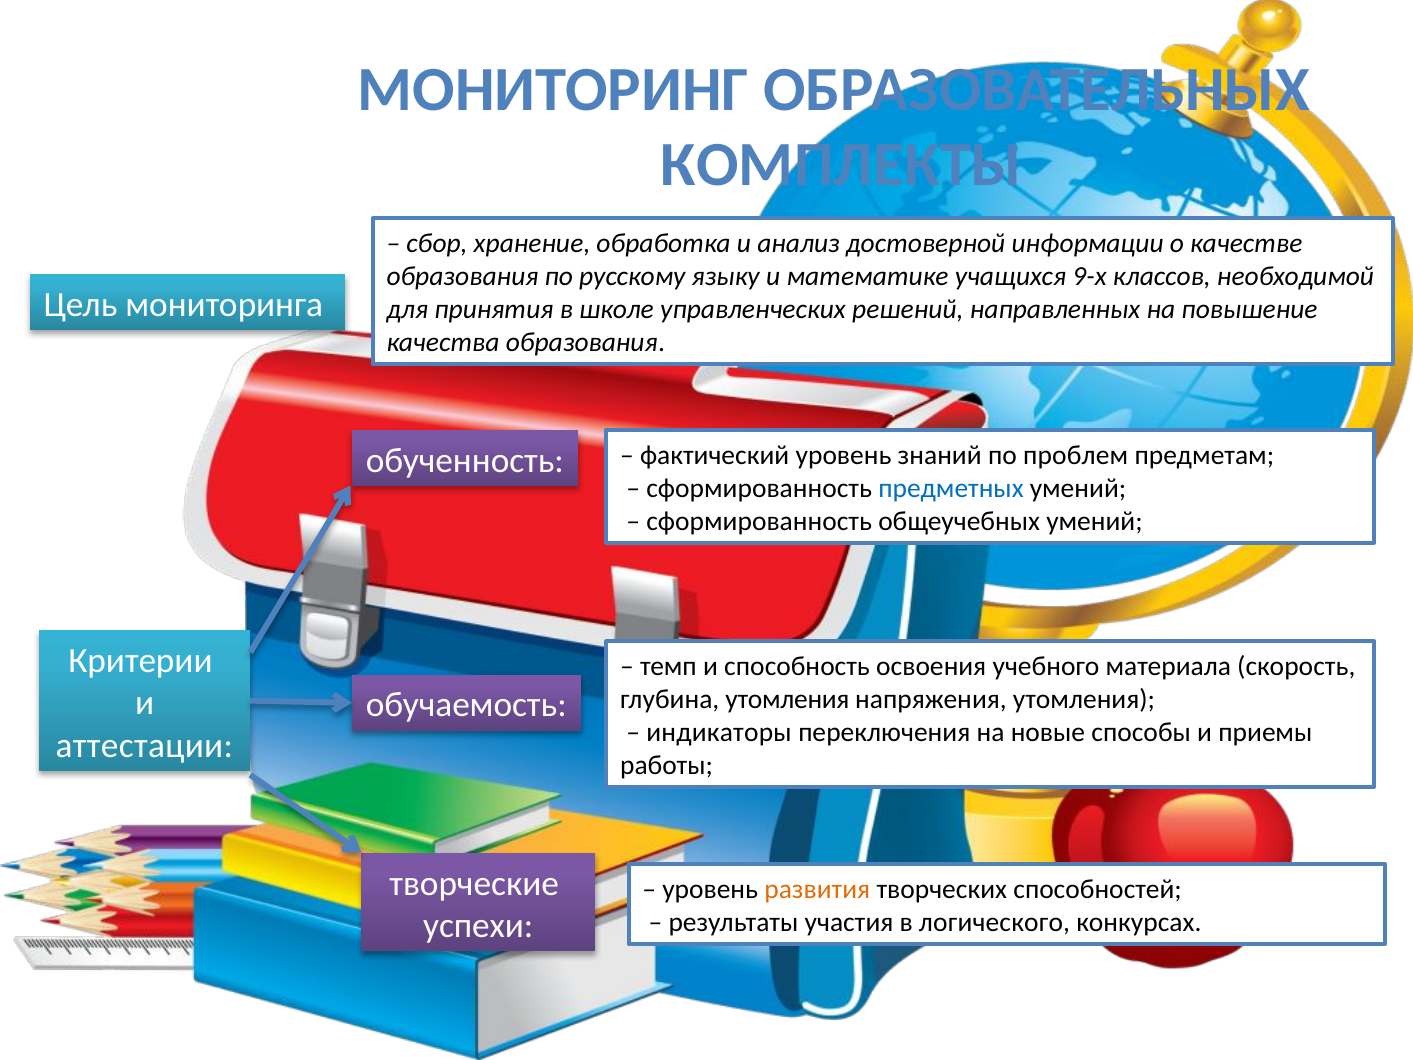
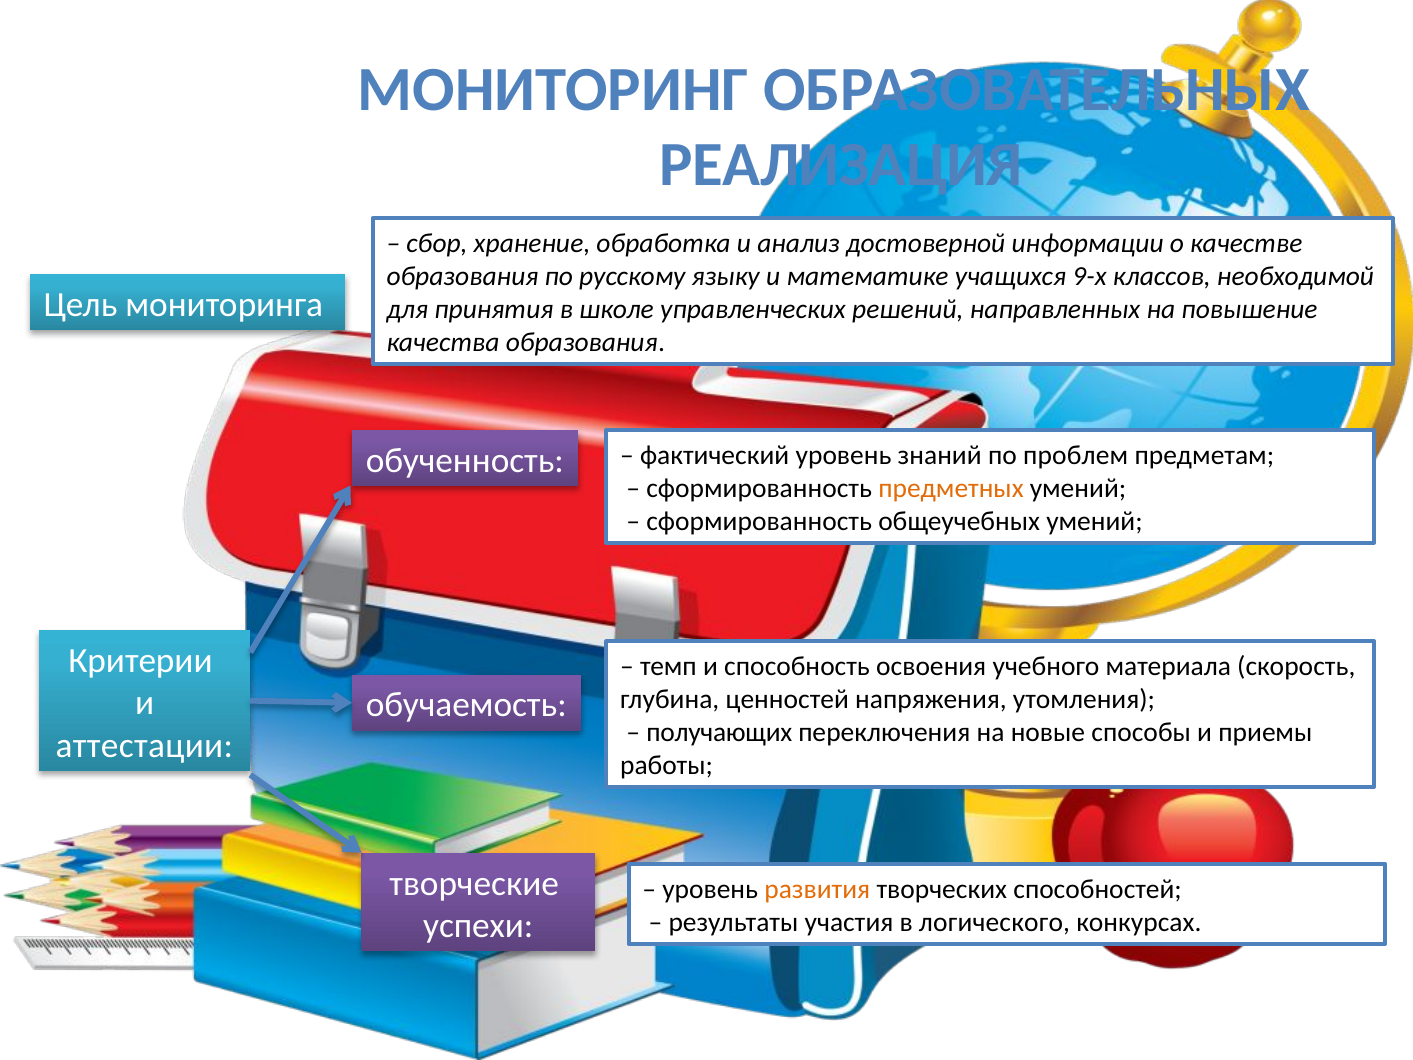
КОМПЛЕКТЫ: КОМПЛЕКТЫ -> РЕАЛИЗАЦИЯ (841, 165)
предметных colour: blue -> orange (951, 488)
глубина утомления: утомления -> ценностей (787, 699)
индикаторы: индикаторы -> получающих (719, 732)
